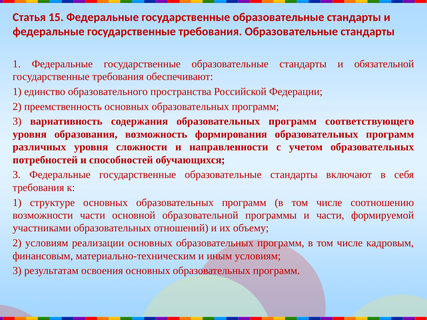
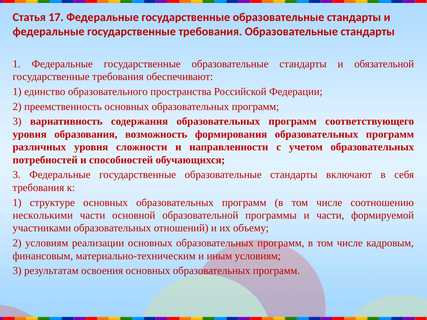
15: 15 -> 17 (56, 17)
возможности: возможности -> несколькими (43, 215)
